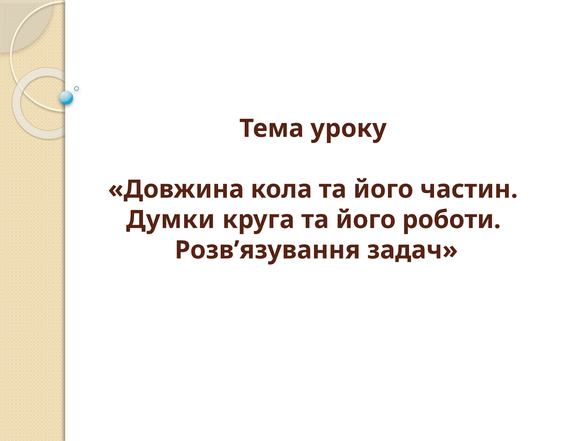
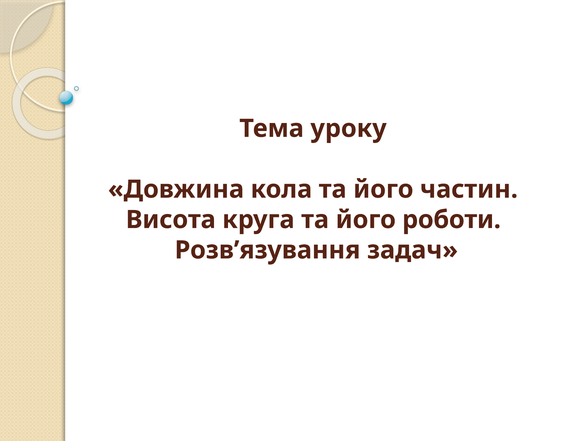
Думки: Думки -> Висота (171, 220)
